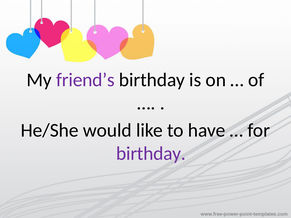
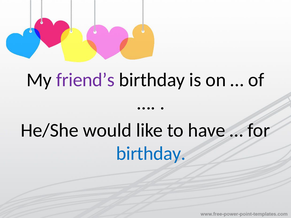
birthday colour: purple -> blue (151, 154)
